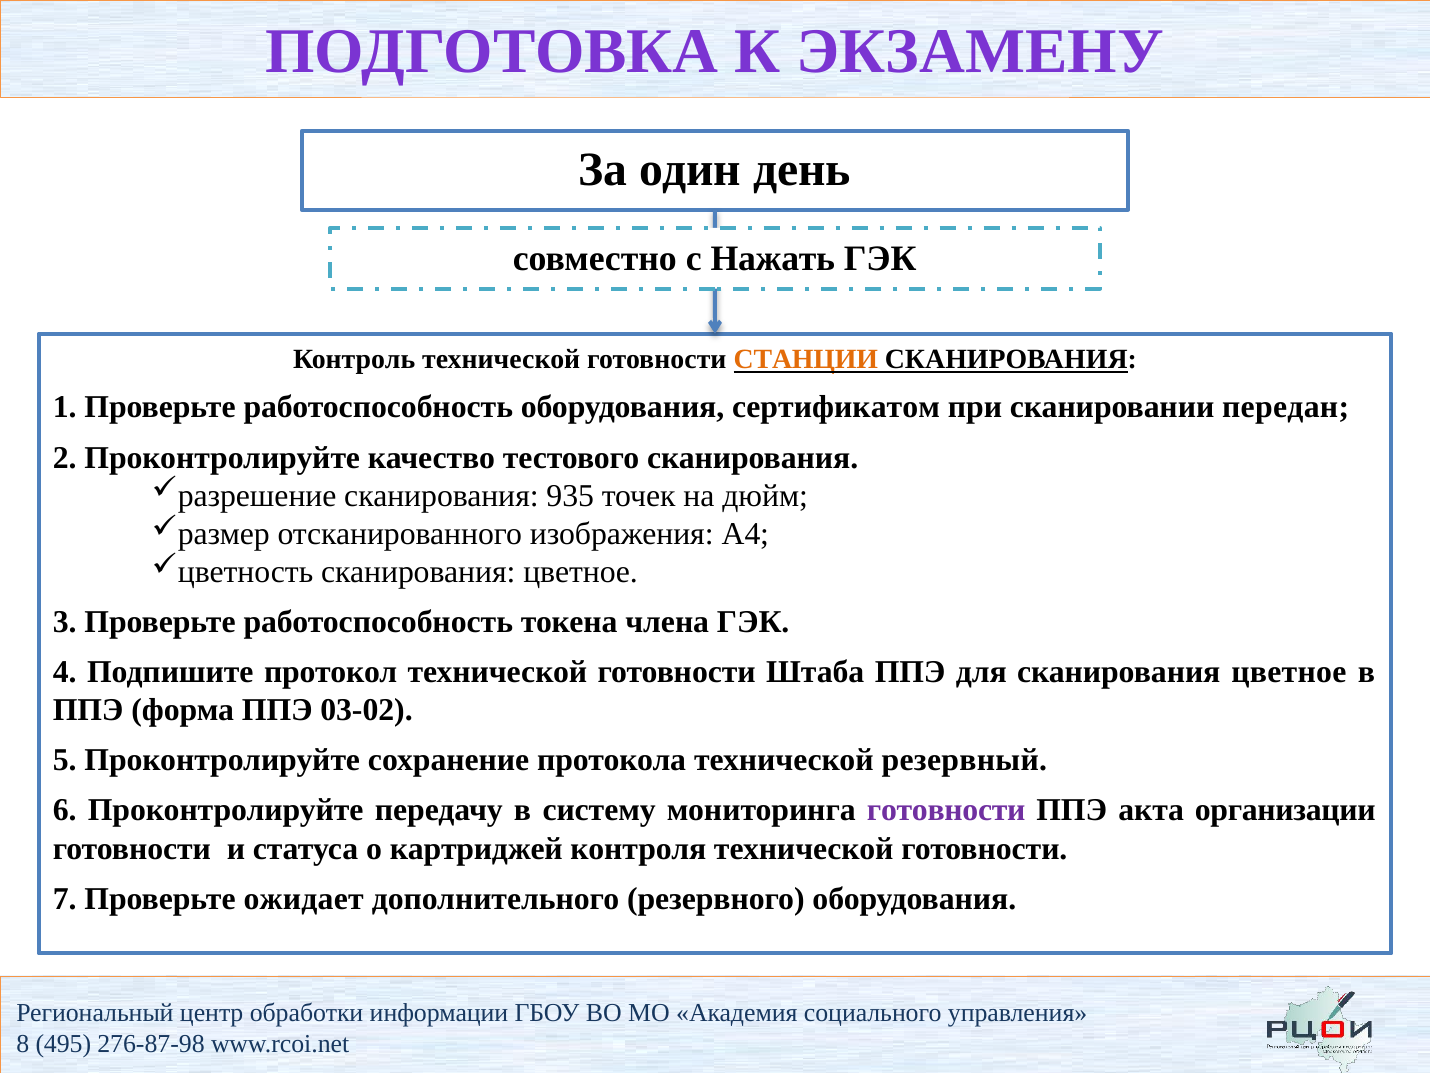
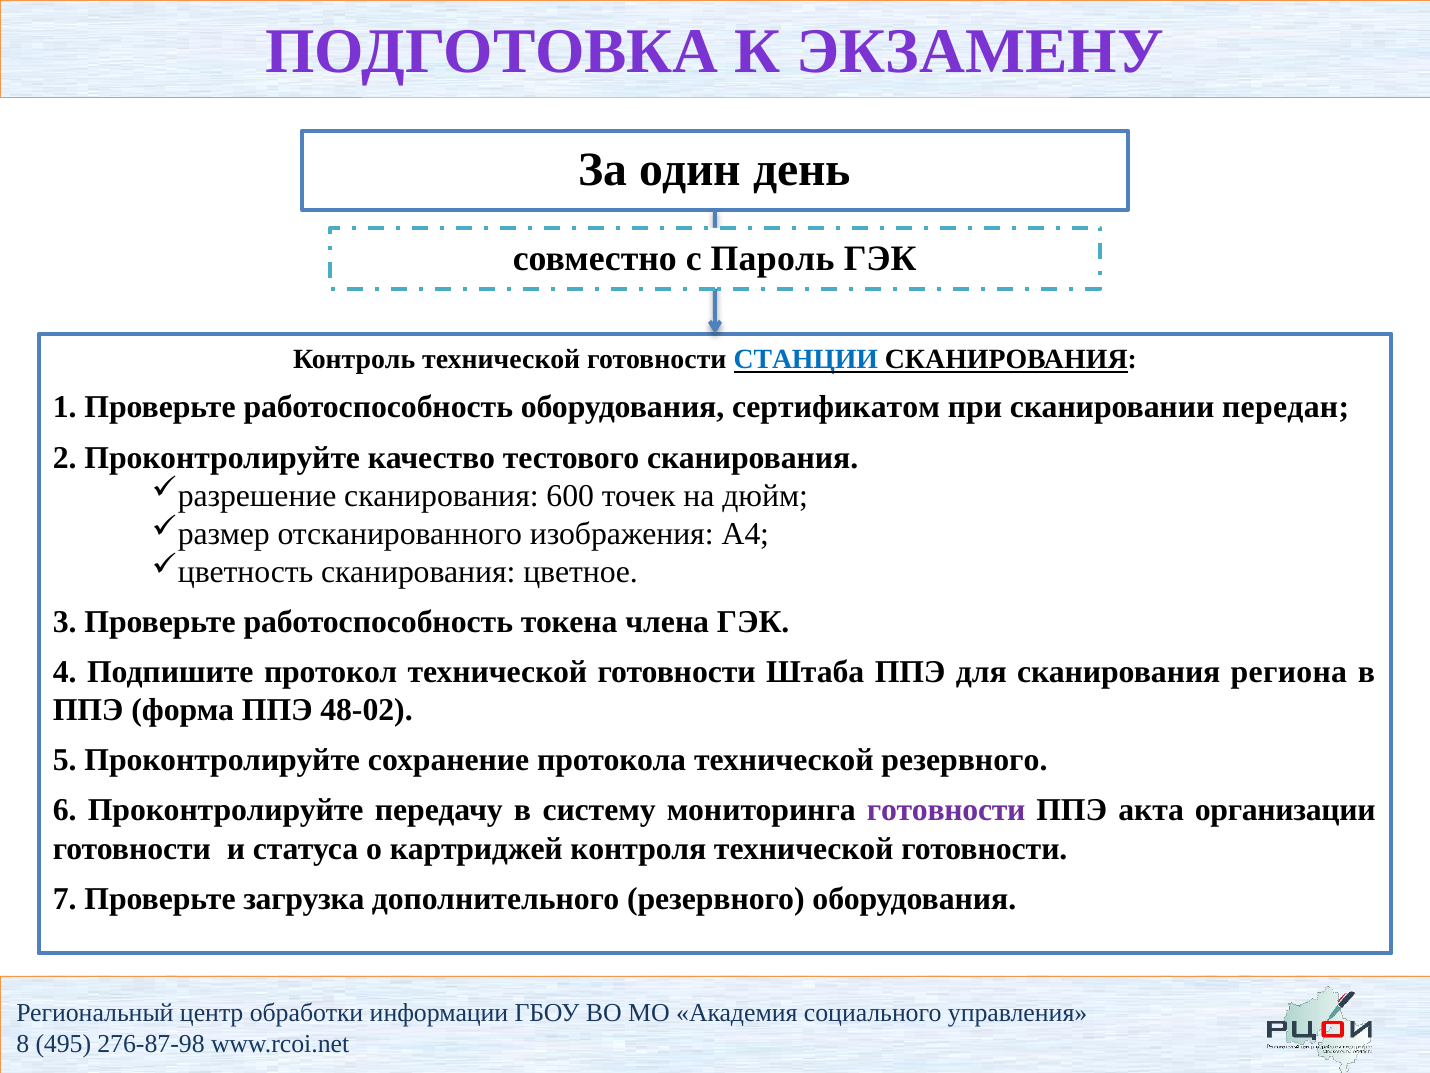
Нажать: Нажать -> Пароль (773, 259)
СТАНЦИИ colour: orange -> blue (806, 359)
935: 935 -> 600 (570, 495)
для сканирования цветное: цветное -> региона (1289, 672)
03-02: 03-02 -> 48-02 (367, 710)
технической резервный: резервный -> резервного (964, 760)
ожидает: ожидает -> загрузка (304, 898)
